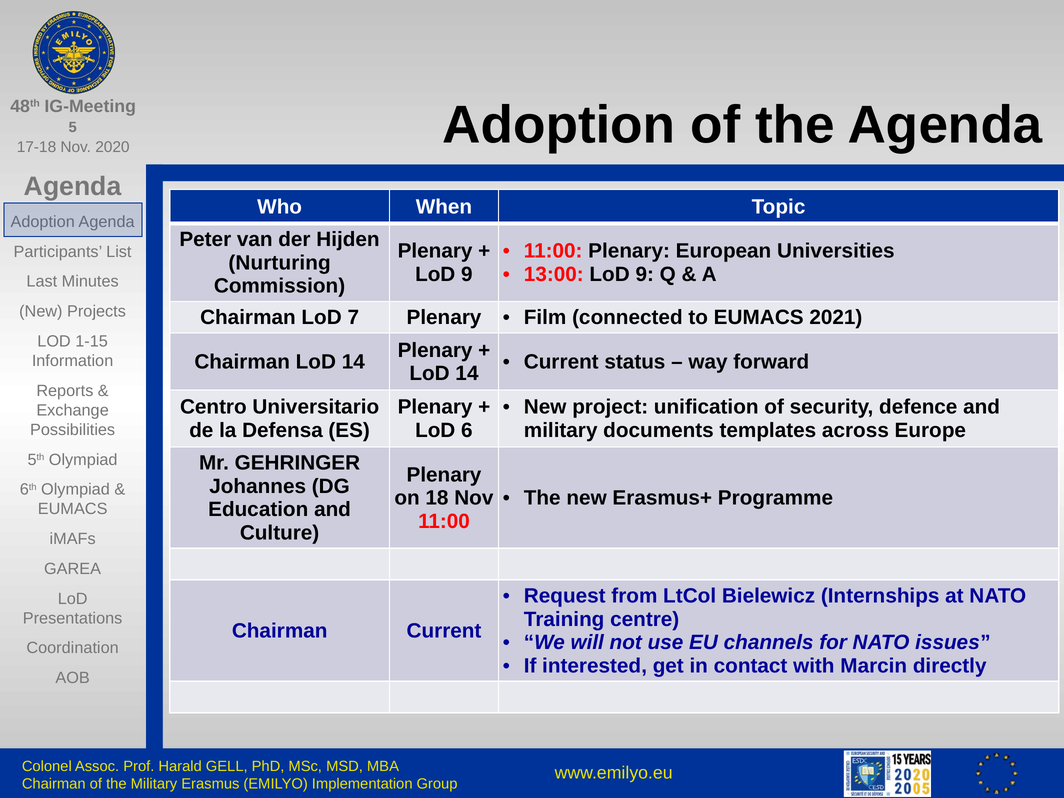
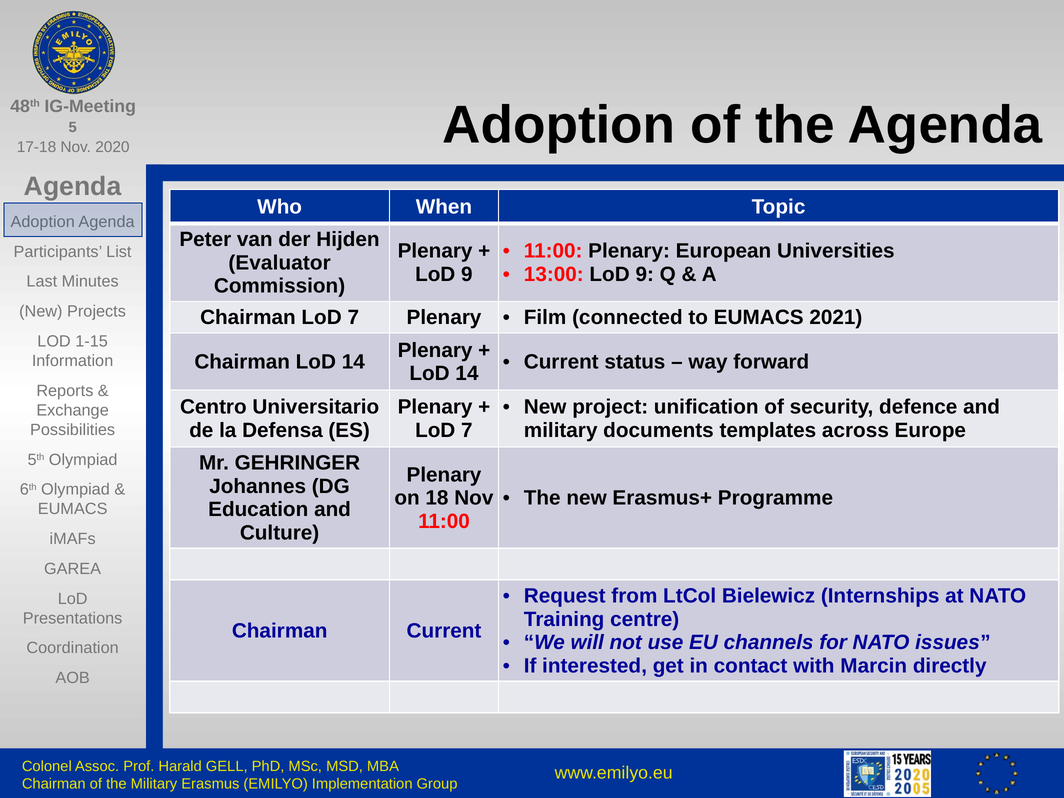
Nurturing: Nurturing -> Evaluator (280, 263)
6: 6 -> 7 (467, 430)
